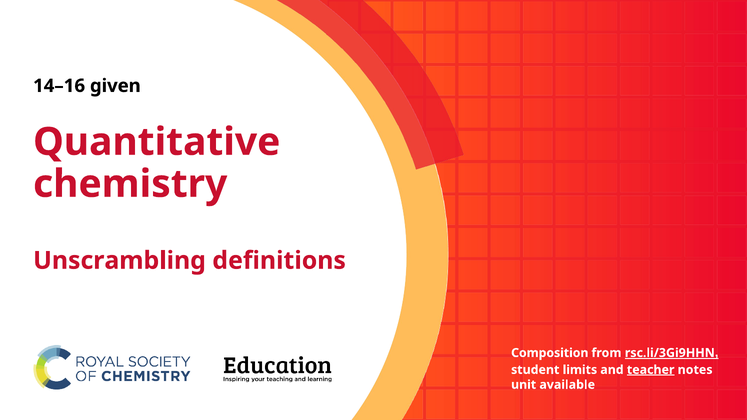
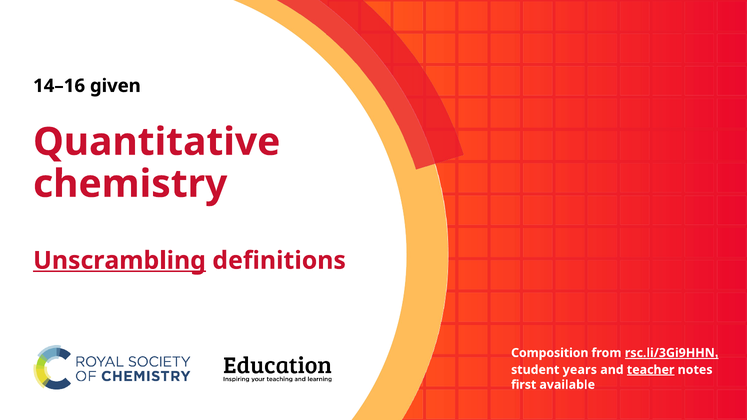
Unscrambling underline: none -> present (119, 261)
limits: limits -> years (580, 370)
unit: unit -> first (524, 385)
